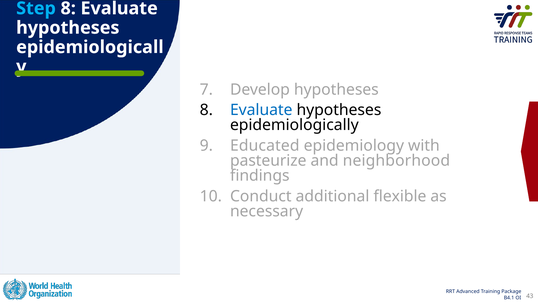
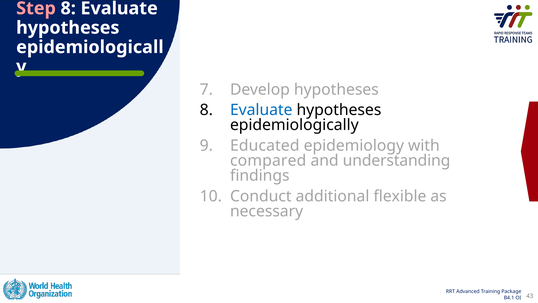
Step colour: light blue -> pink (36, 8)
pasteurize: pasteurize -> compared (268, 160)
neighborhood: neighborhood -> understanding (397, 160)
